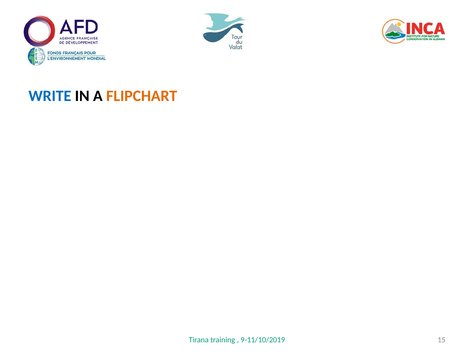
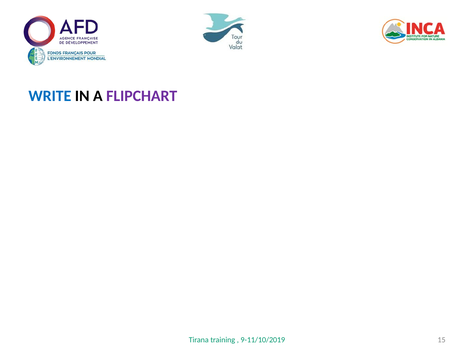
FLIPCHART colour: orange -> purple (142, 96)
